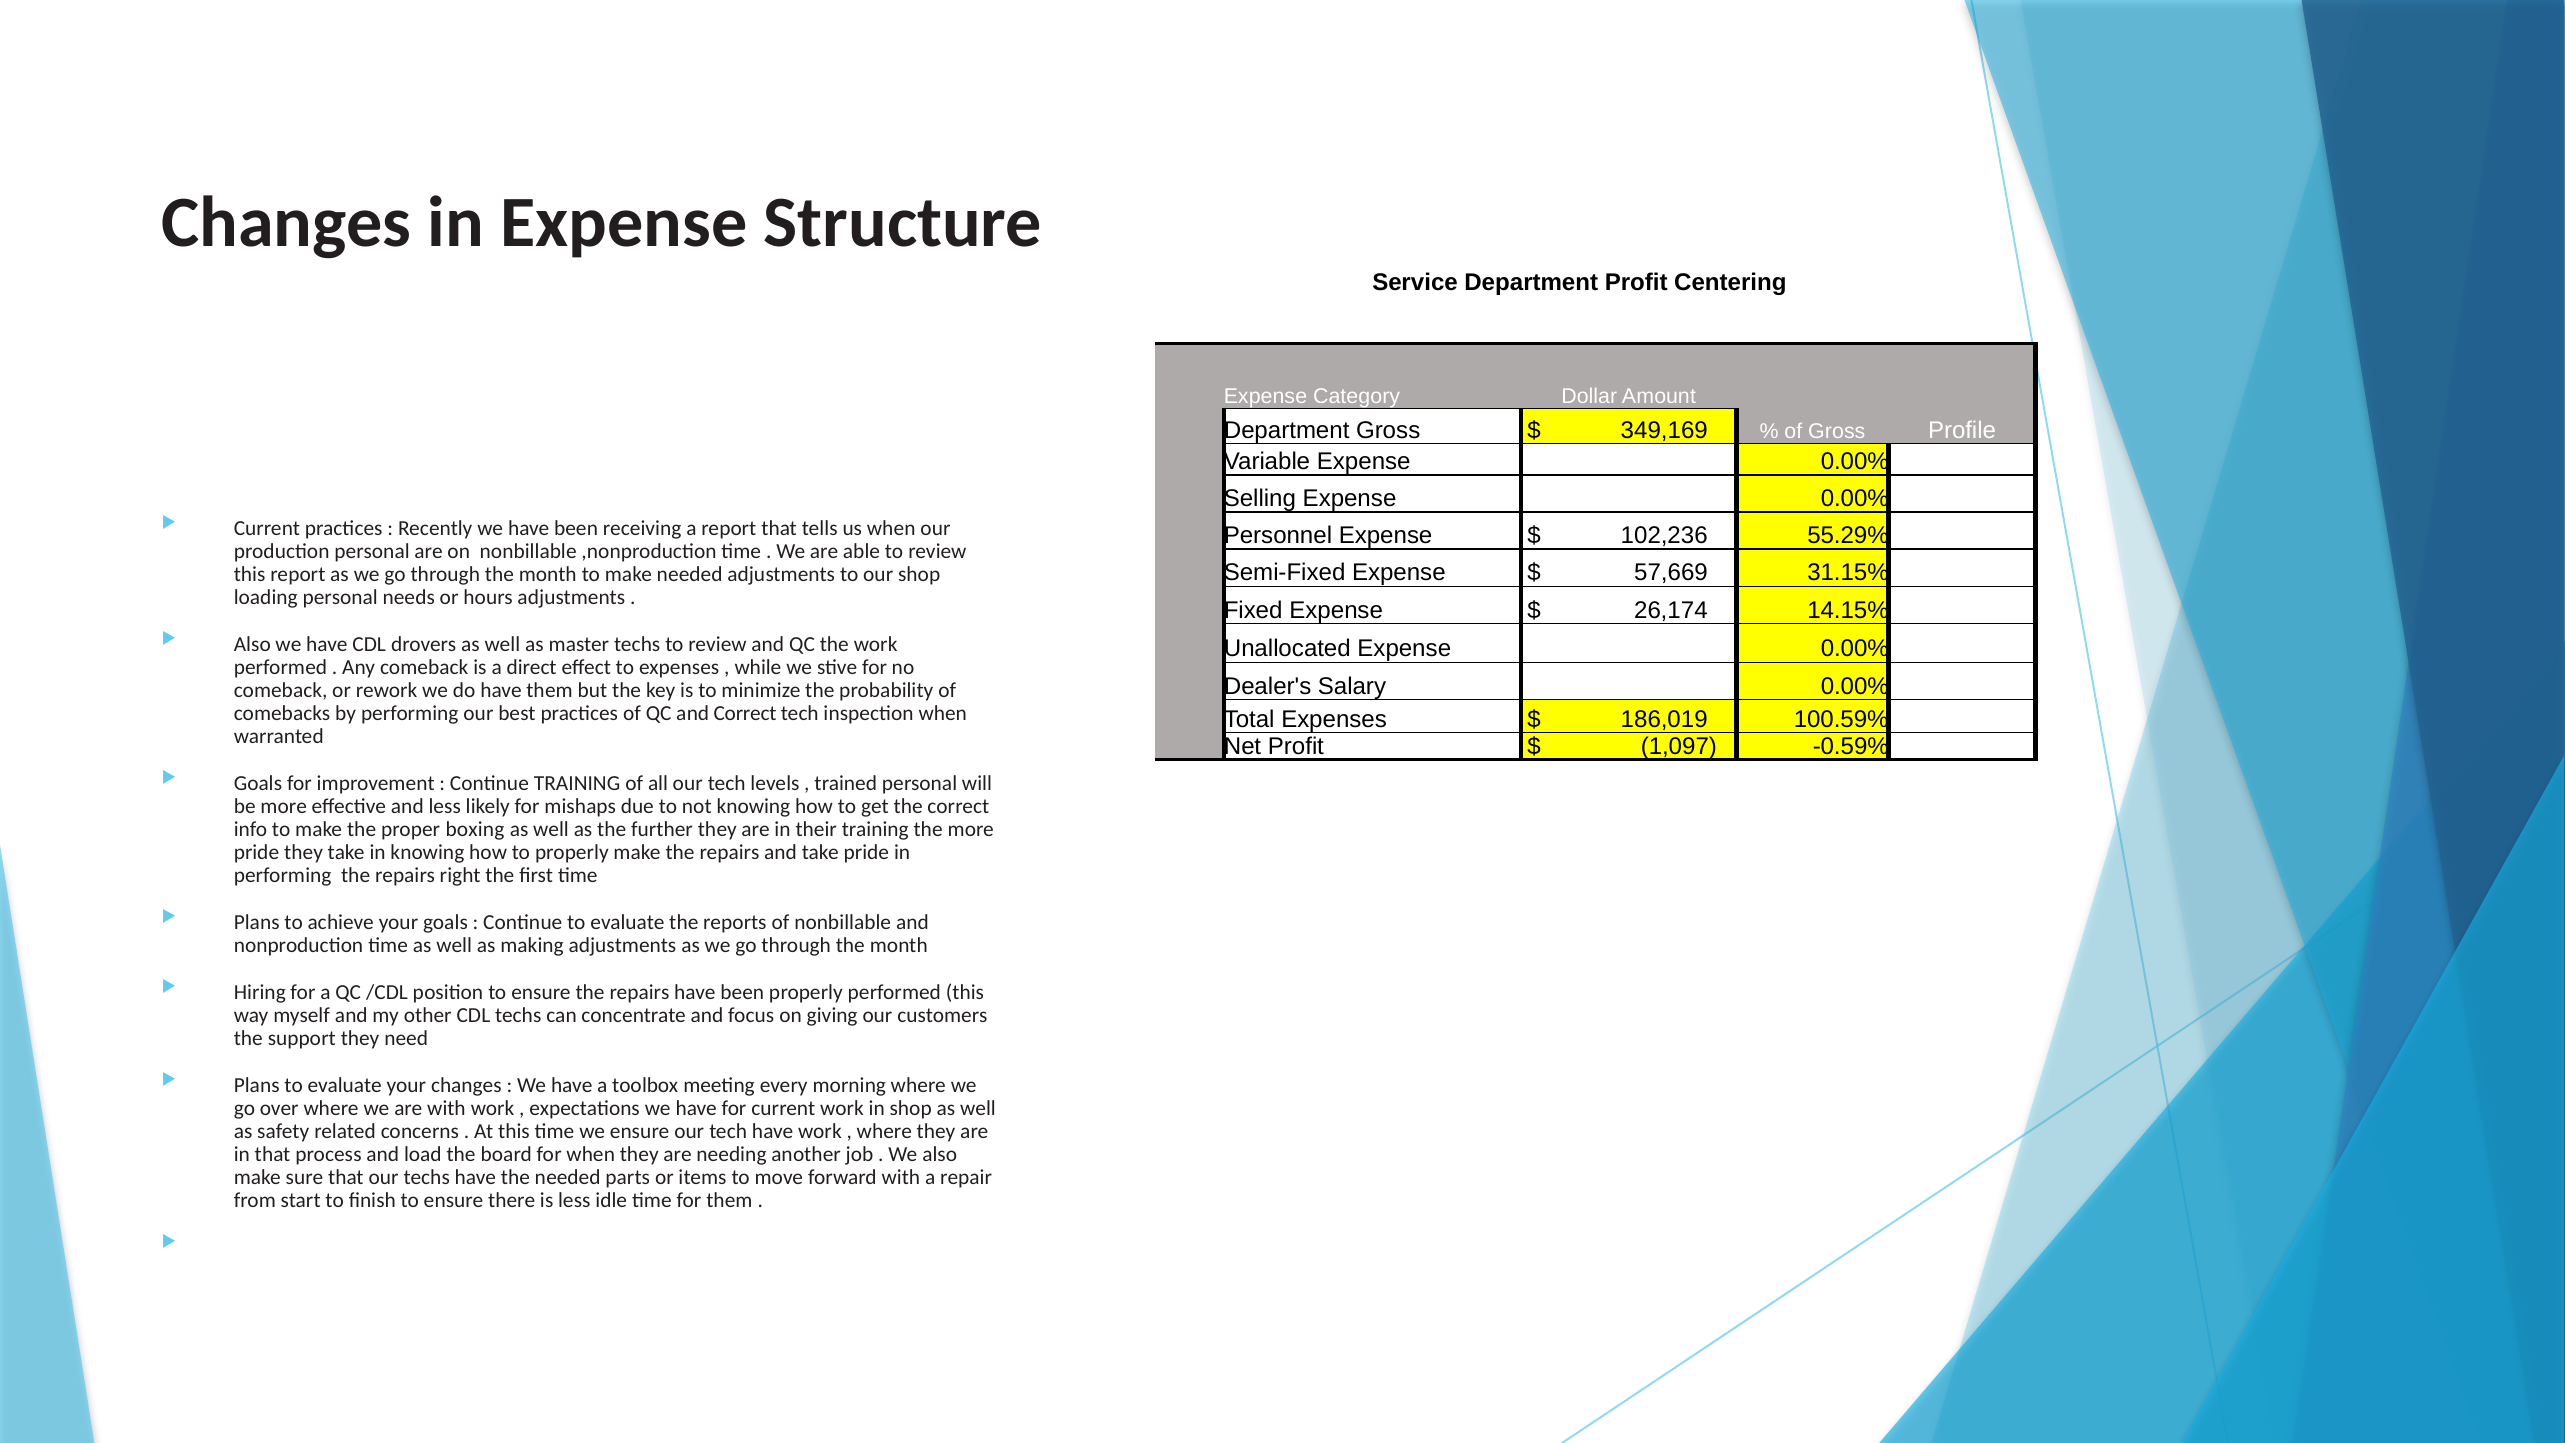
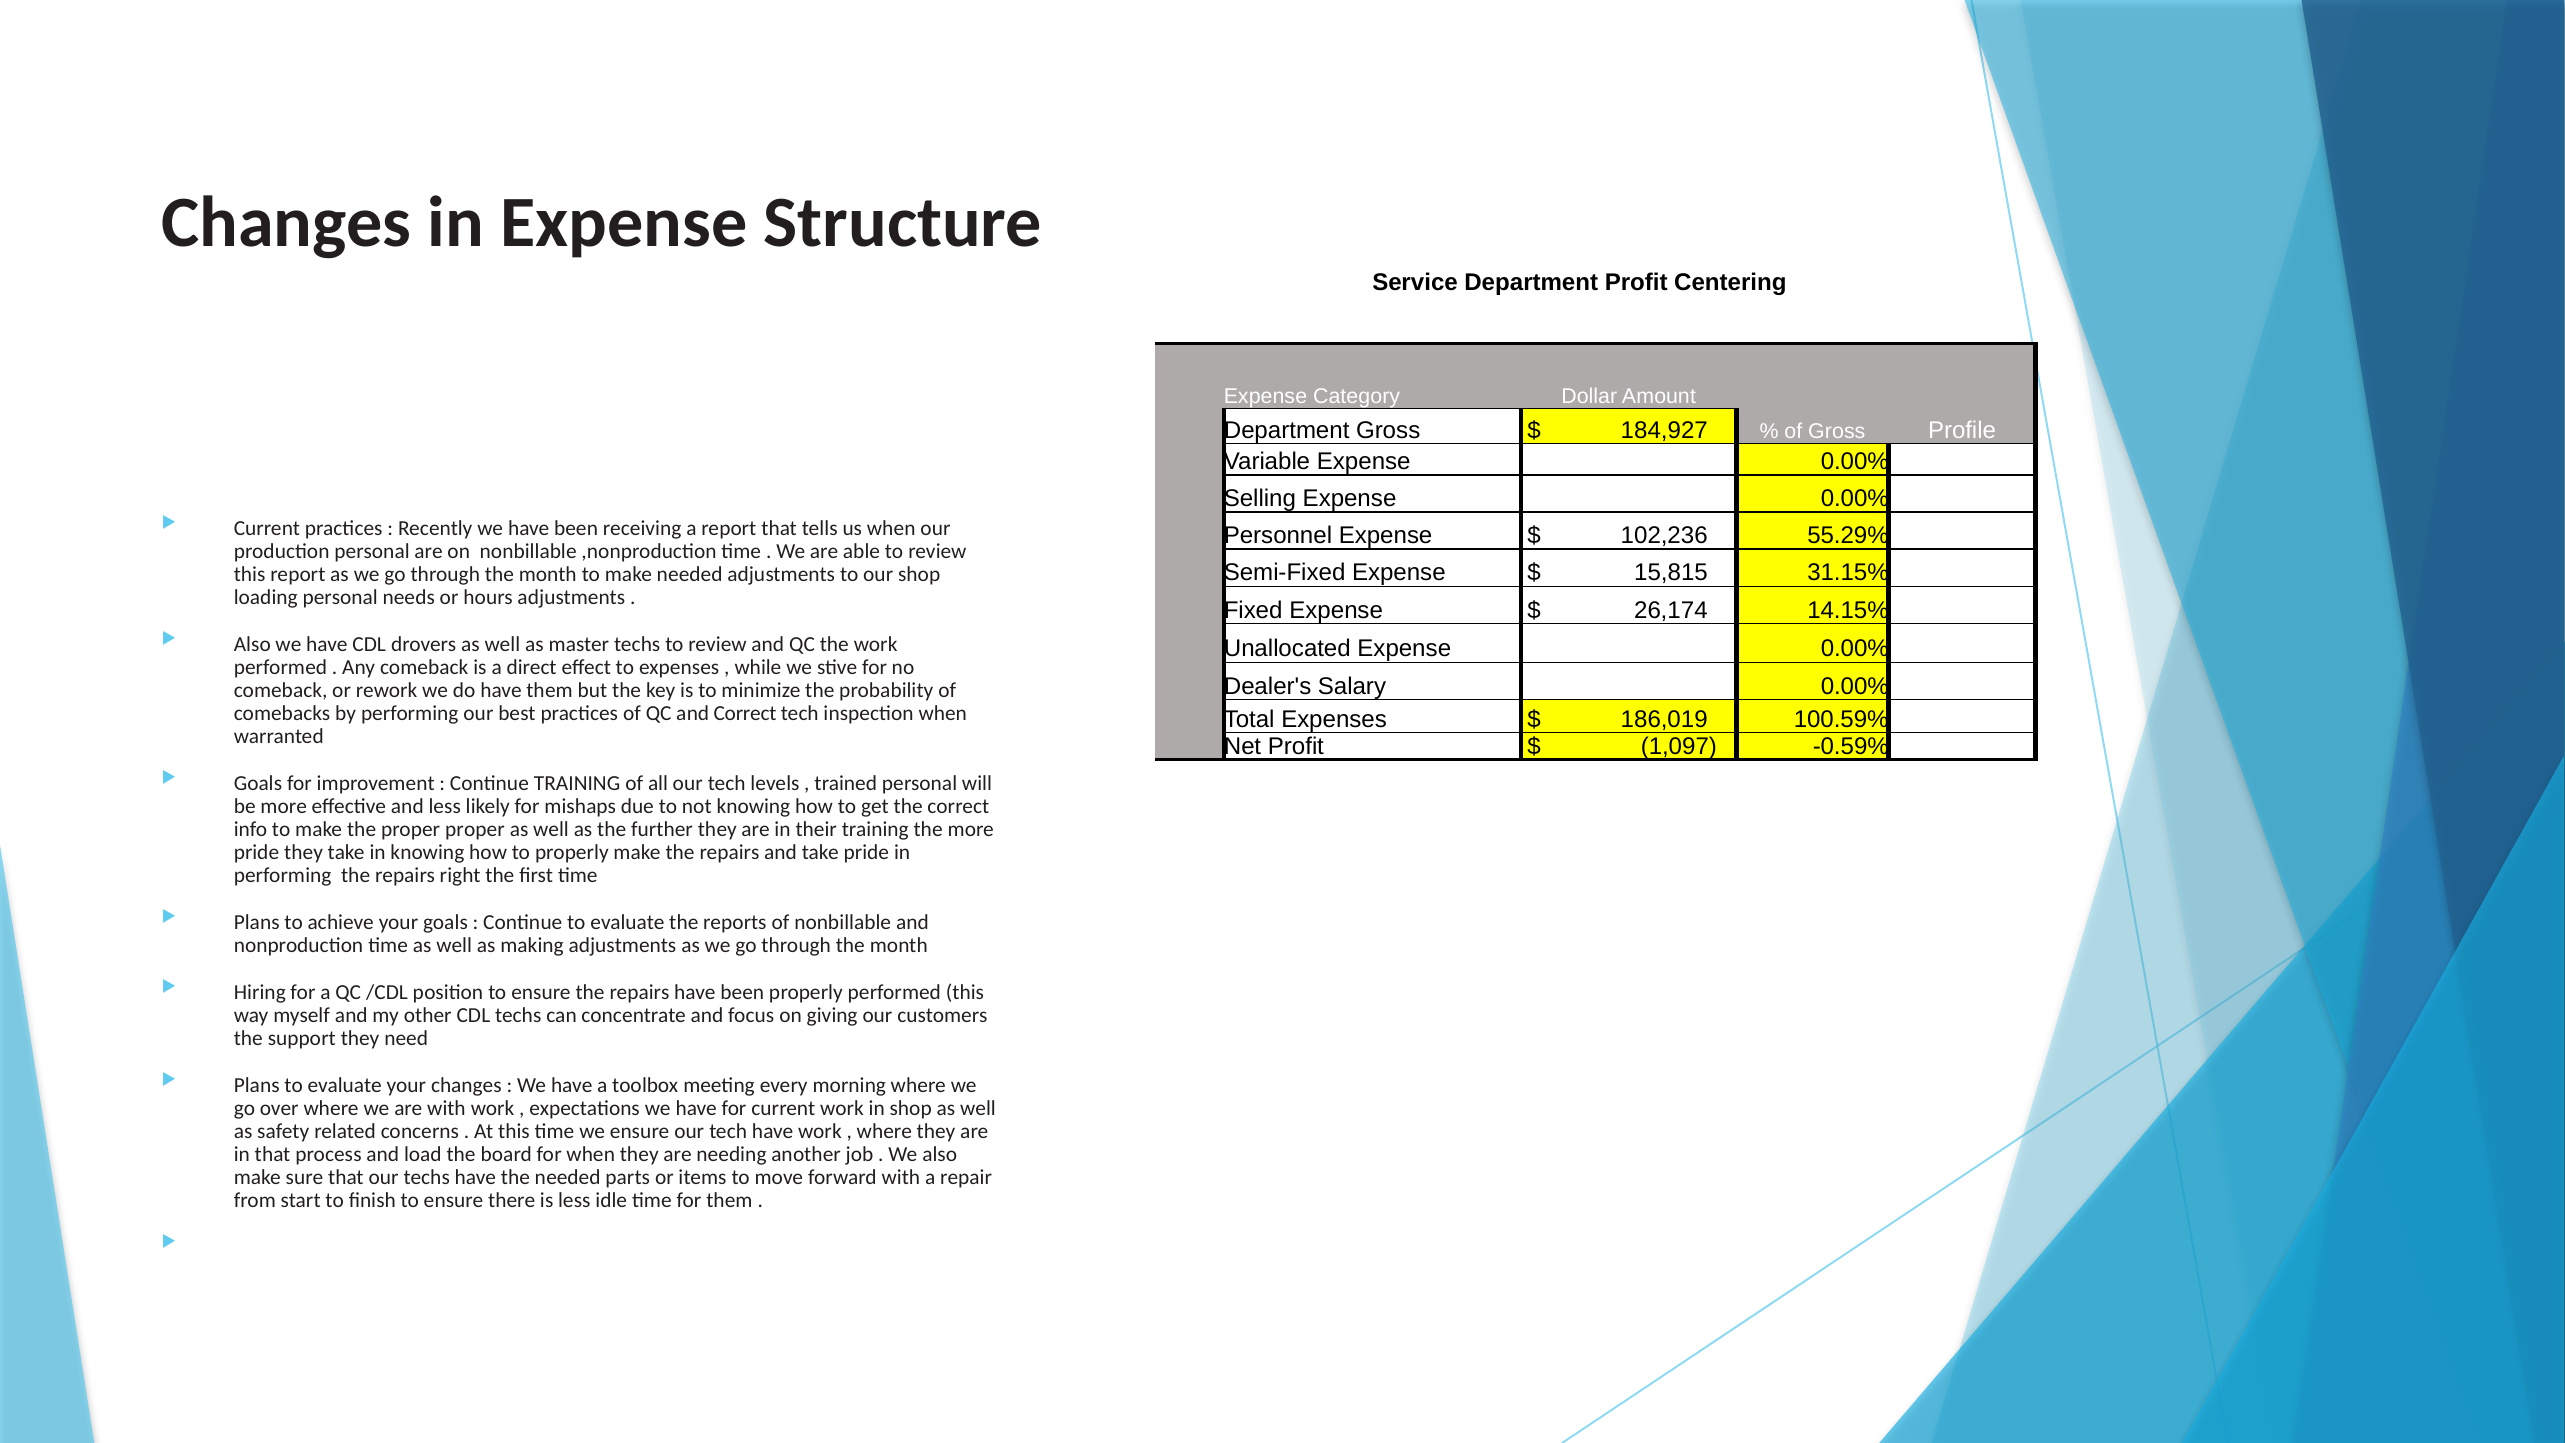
349,169: 349,169 -> 184,927 (1664, 430)
57,669: 57,669 -> 15,815 (1671, 573)
proper boxing: boxing -> proper (475, 829)
